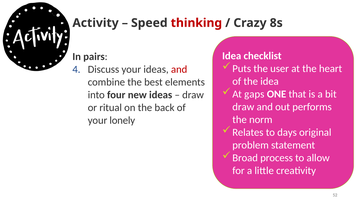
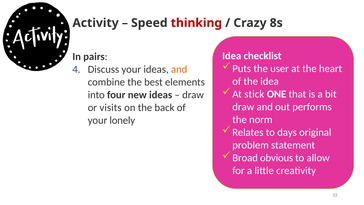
and colour: red -> orange (179, 69)
gaps: gaps -> stick (254, 94)
ritual: ritual -> visits (111, 107)
process: process -> obvious (277, 158)
